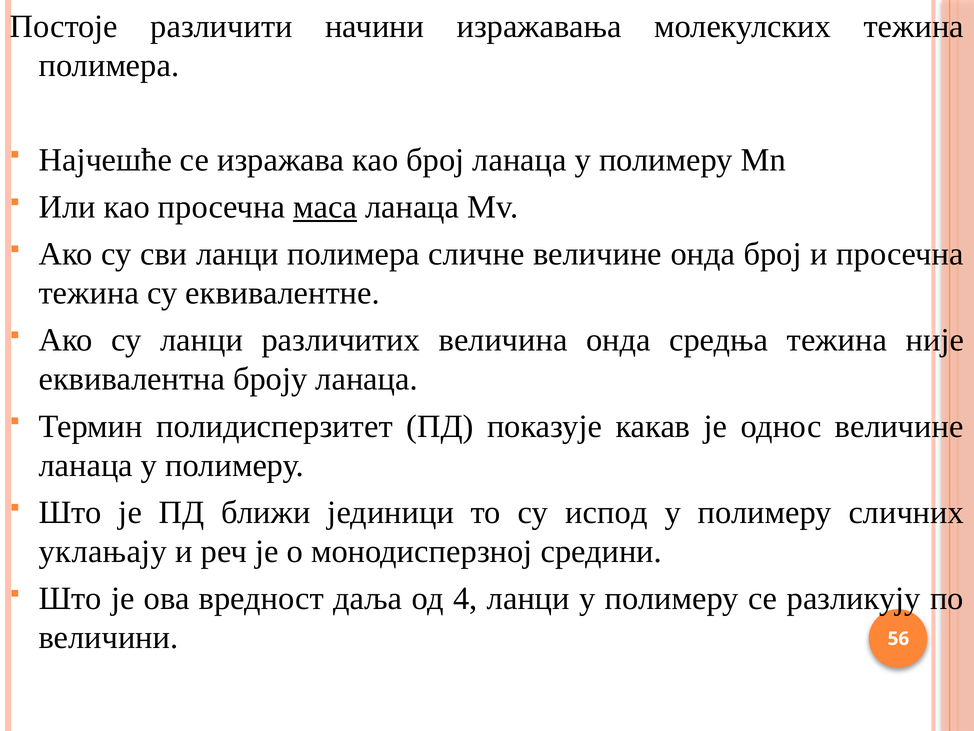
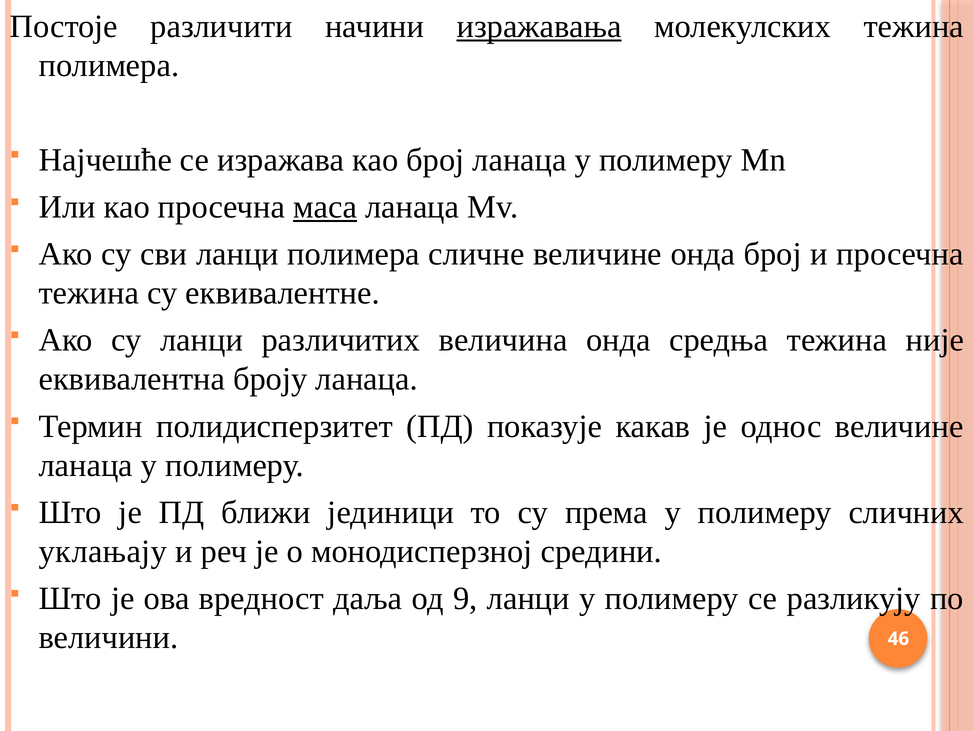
изражавања underline: none -> present (539, 27)
испод: испод -> према (606, 512)
4: 4 -> 9 (465, 598)
56: 56 -> 46 (898, 638)
